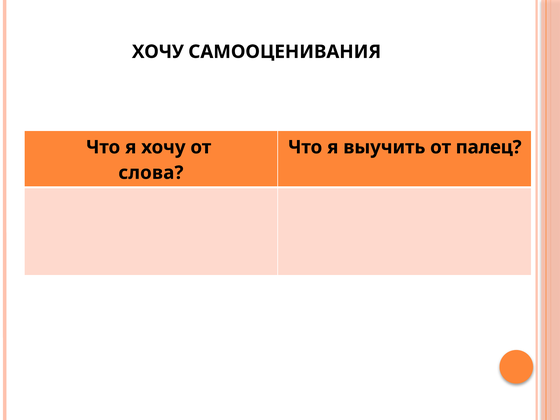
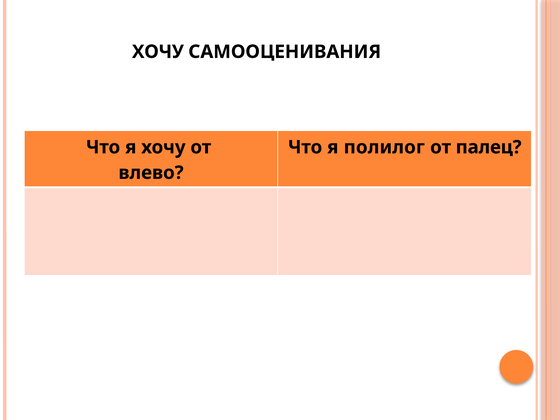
выучить: выучить -> полилог (384, 147)
слова: слова -> влево (151, 173)
